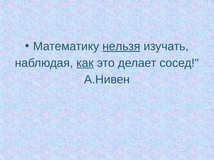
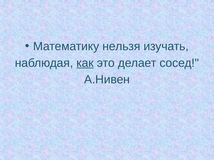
нельзя underline: present -> none (121, 46)
